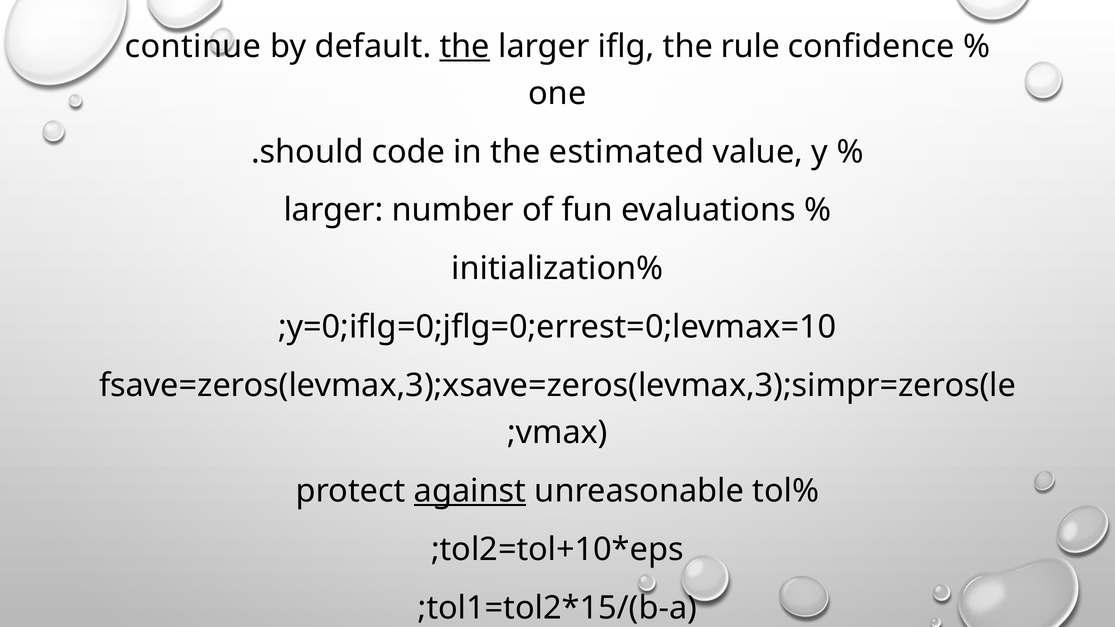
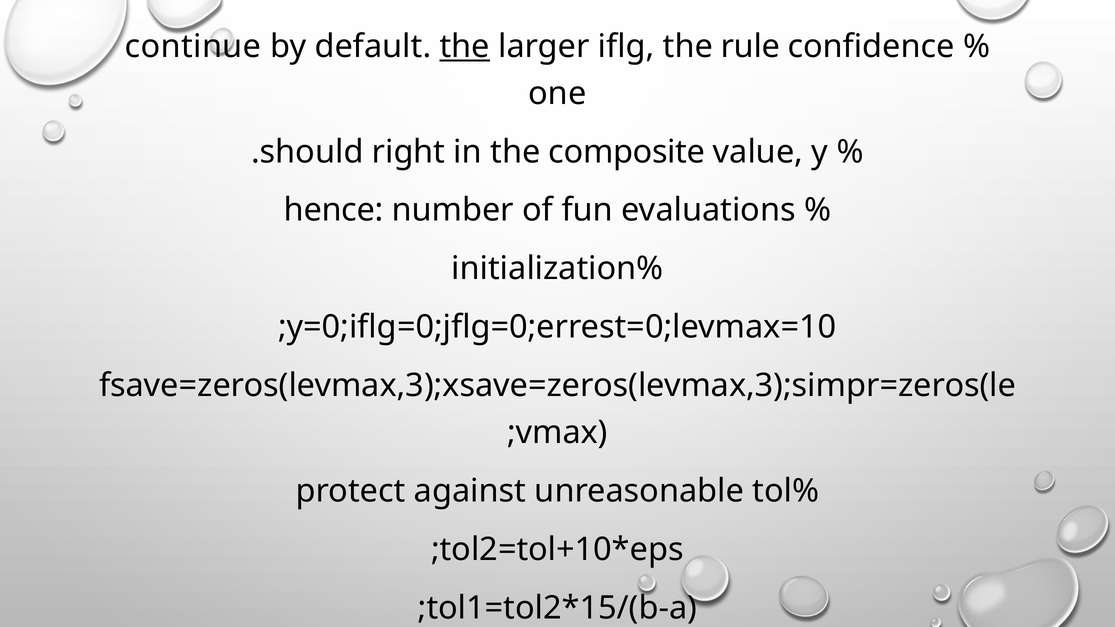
code: code -> right (409, 152)
estimated: estimated -> composite (627, 152)
larger: larger -> hence (334, 210)
against underline: present -> none (470, 491)
